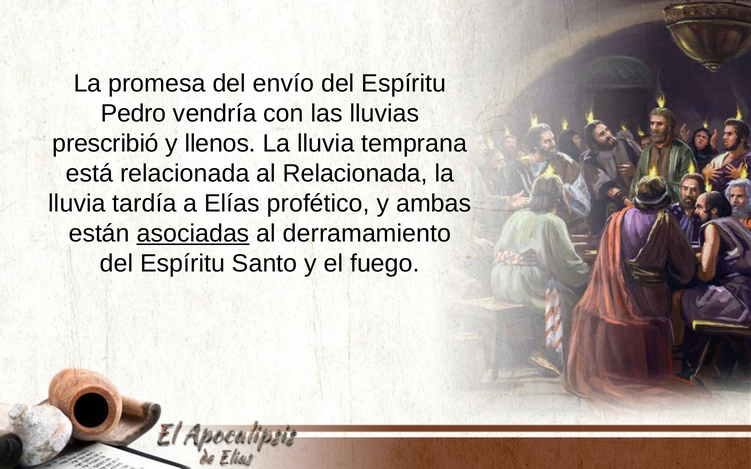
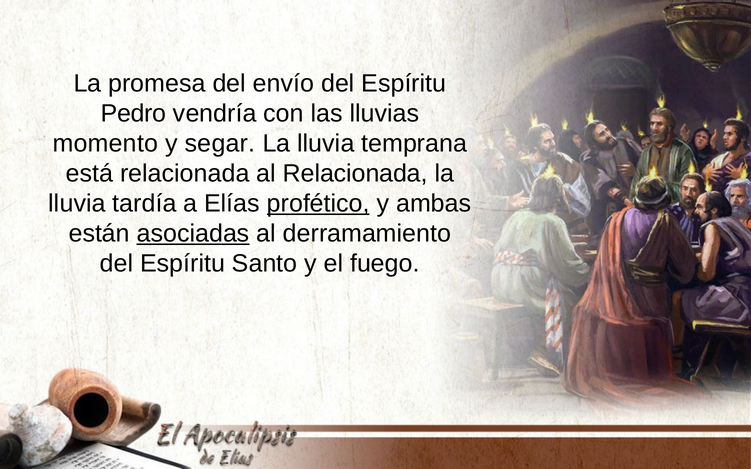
prescribió: prescribió -> momento (105, 144)
llenos: llenos -> segar (220, 144)
profético underline: none -> present (318, 204)
